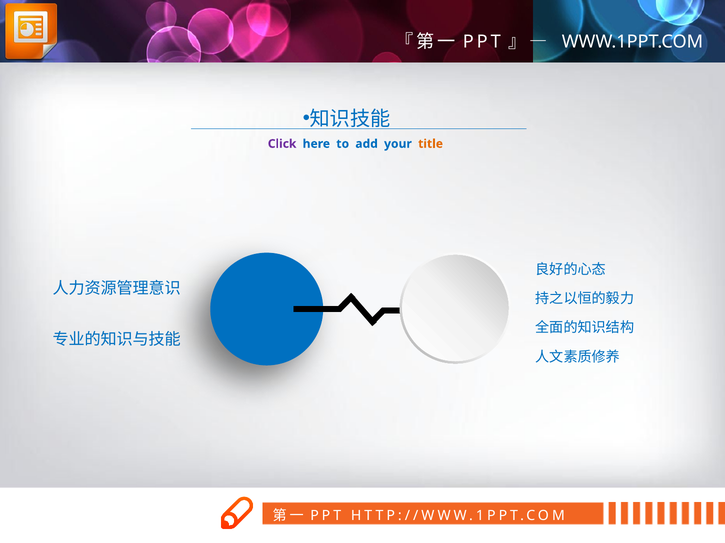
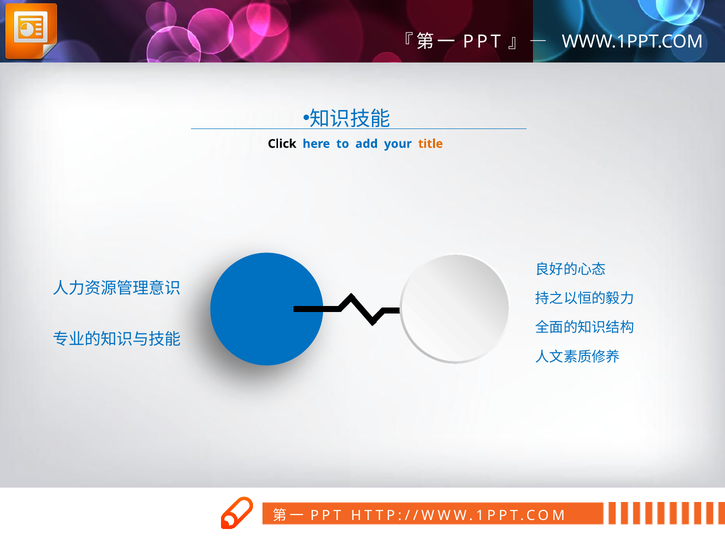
Click colour: purple -> black (282, 144)
